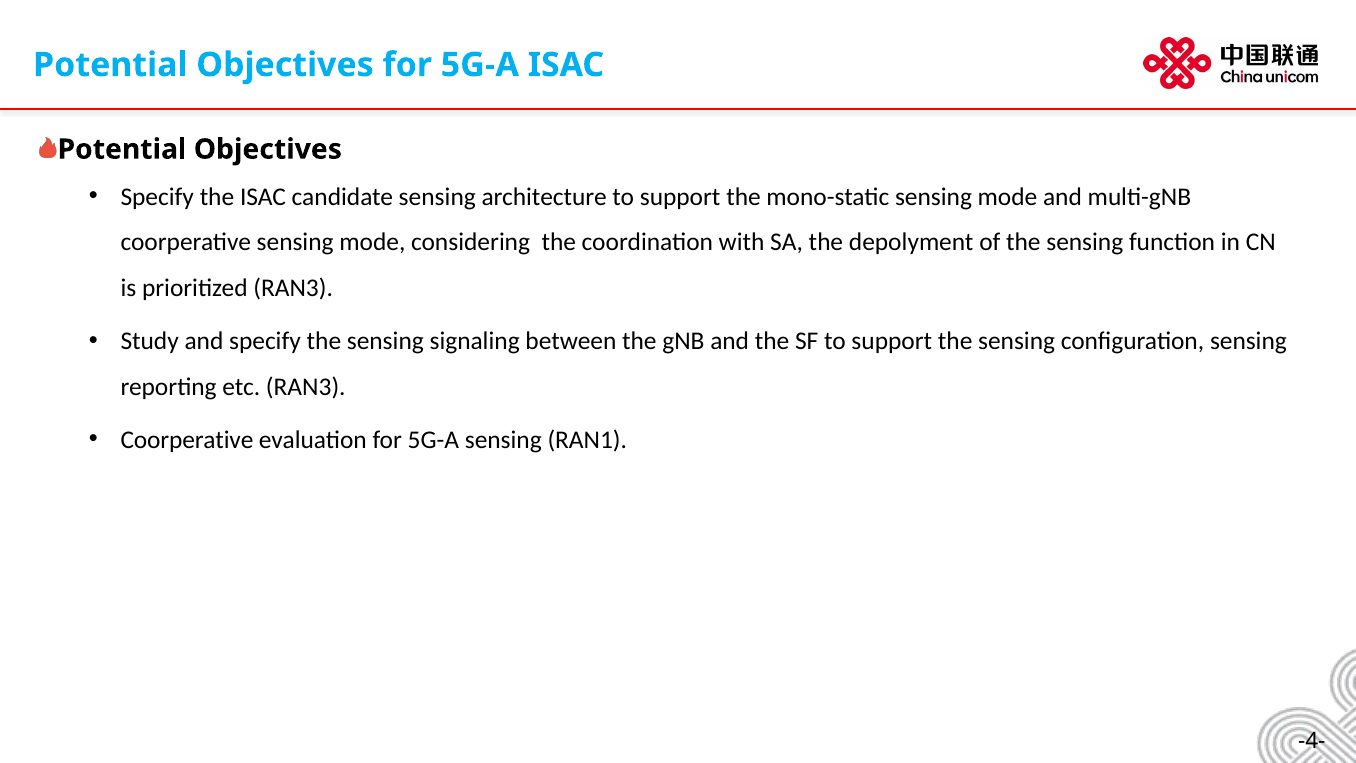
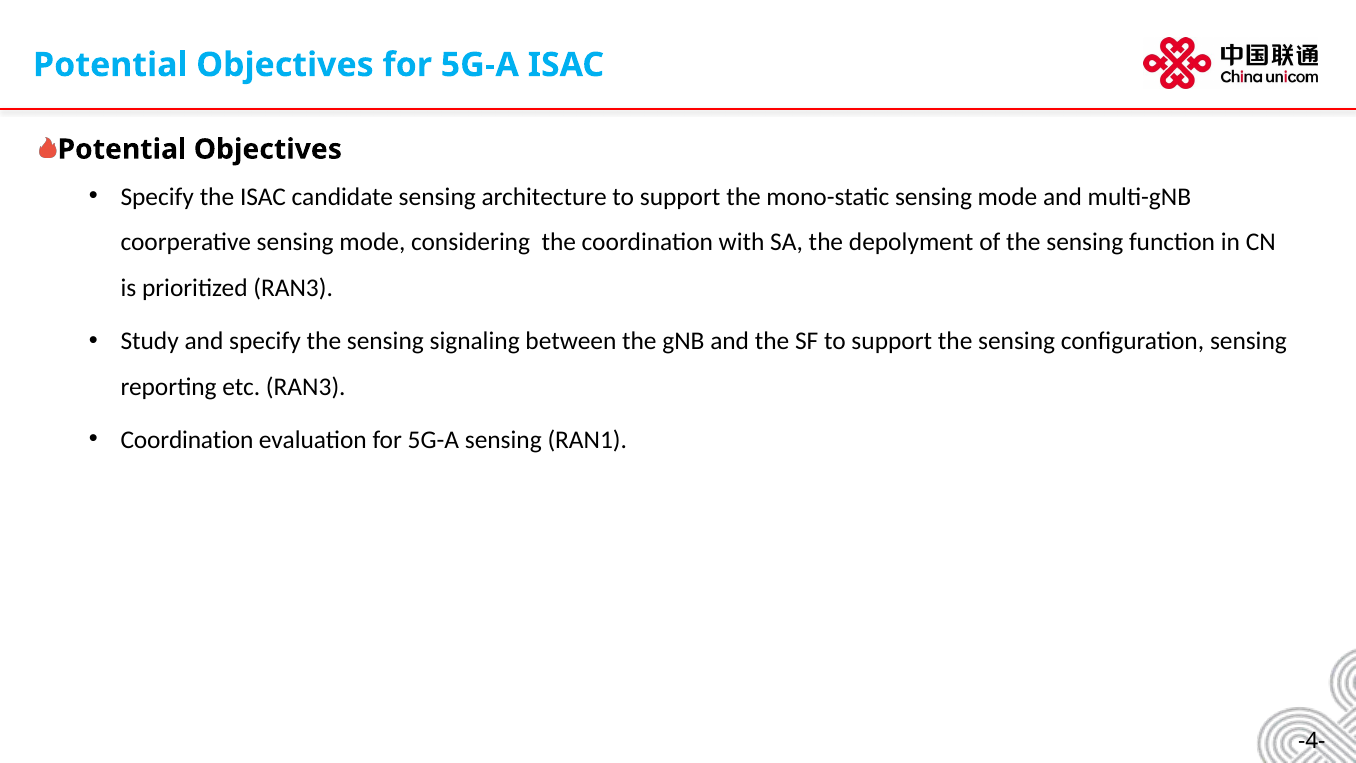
Coorperative: Coorperative -> Coordination (187, 439)
